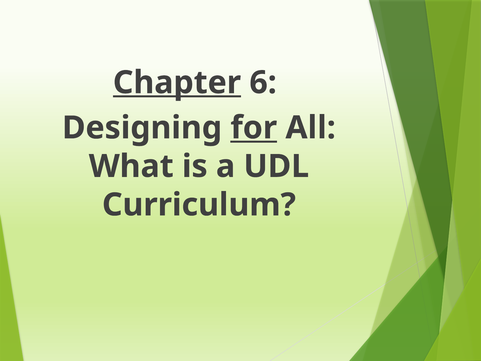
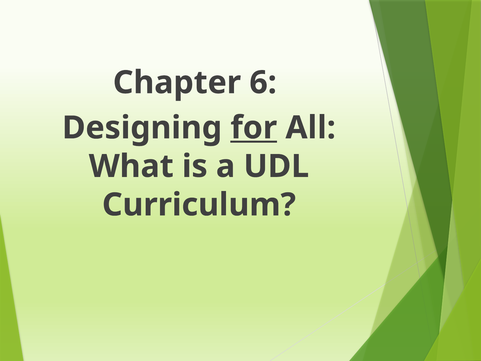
Chapter underline: present -> none (177, 83)
